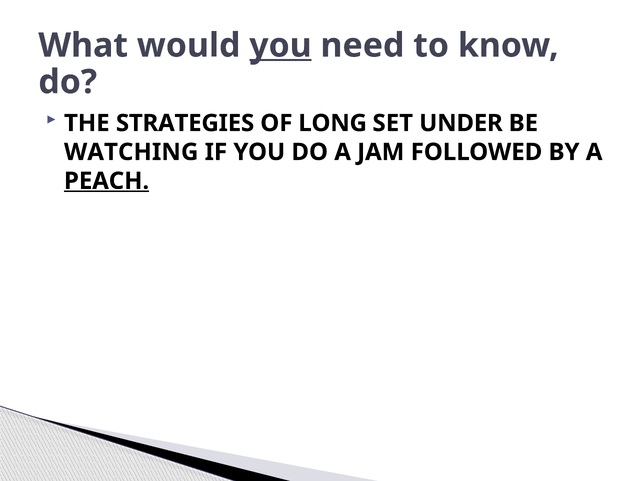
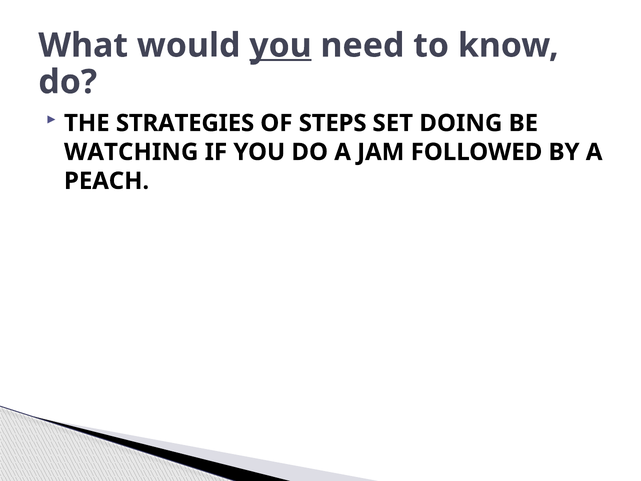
LONG: LONG -> STEPS (333, 123)
UNDER: UNDER -> DOING (461, 123)
PEACH underline: present -> none (107, 181)
